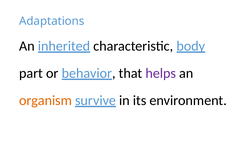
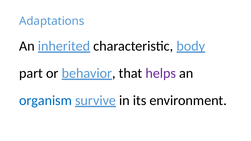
organism colour: orange -> blue (46, 101)
